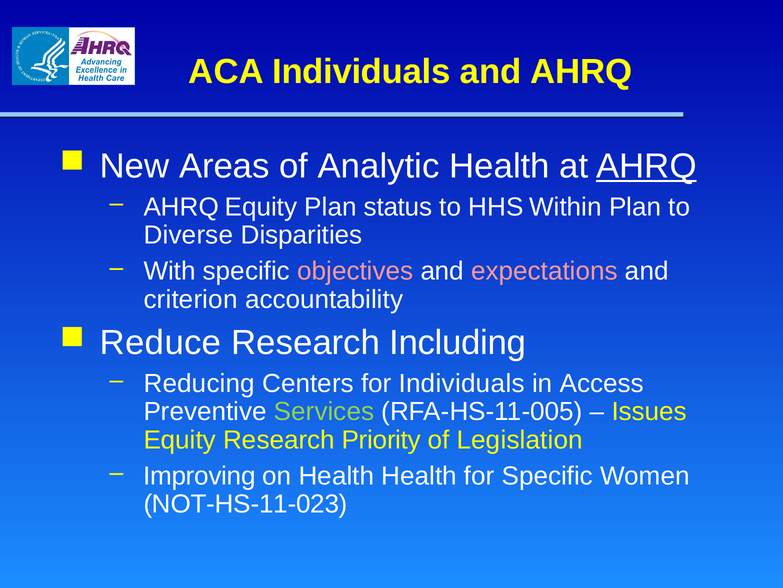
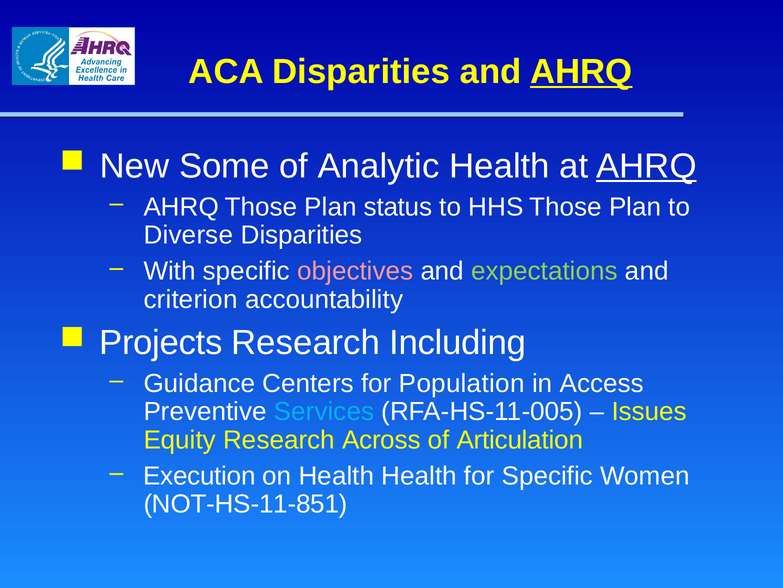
ACA Individuals: Individuals -> Disparities (361, 72)
AHRQ underline: none -> present (581, 72)
Areas: Areas -> Some (224, 166)
AHRQ Equity: Equity -> Those (261, 207)
HHS Within: Within -> Those (565, 207)
expectations colour: pink -> light green (545, 271)
Reduce: Reduce -> Projects (161, 342)
Reducing: Reducing -> Guidance (199, 383)
for Individuals: Individuals -> Population (462, 383)
Services colour: light green -> light blue (324, 411)
Priority: Priority -> Across (381, 440)
Legislation: Legislation -> Articulation (520, 440)
Improving: Improving -> Execution (199, 476)
NOT-HS-11-023: NOT-HS-11-023 -> NOT-HS-11-851 (246, 504)
